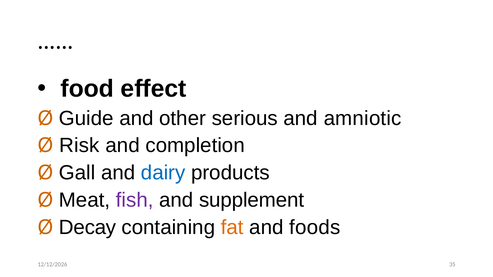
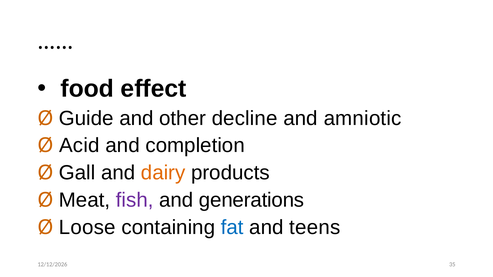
serious: serious -> decline (245, 118)
Risk: Risk -> Acid (79, 146)
dairy colour: blue -> orange (163, 173)
supplement: supplement -> generations (252, 200)
Decay: Decay -> Loose (87, 228)
fat colour: orange -> blue (232, 228)
foods: foods -> teens (315, 228)
